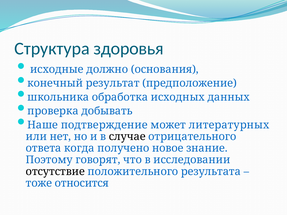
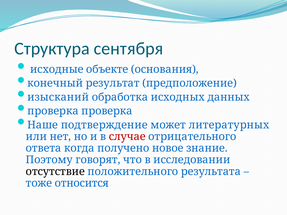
здоровья: здоровья -> сентября (128, 49)
должно: должно -> объекте (107, 69)
школьника: школьника -> изысканий (58, 97)
проверка добывать: добывать -> проверка (107, 111)
случае colour: black -> red (127, 137)
